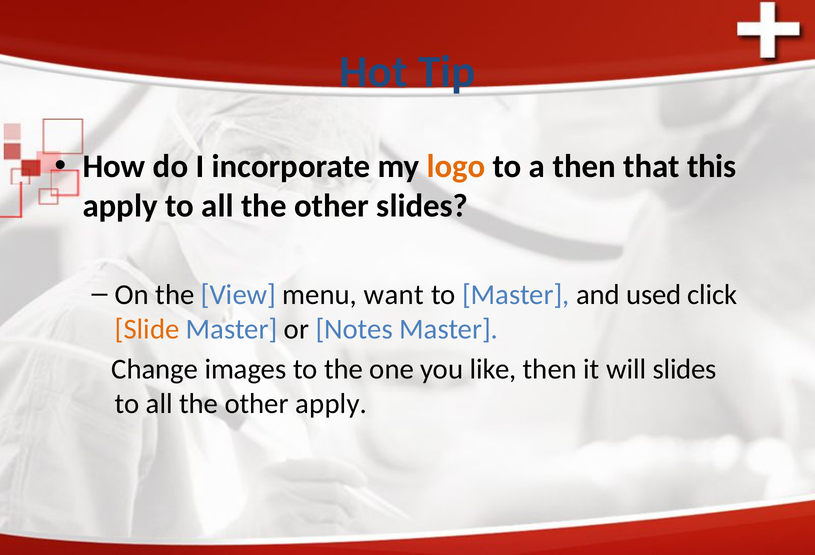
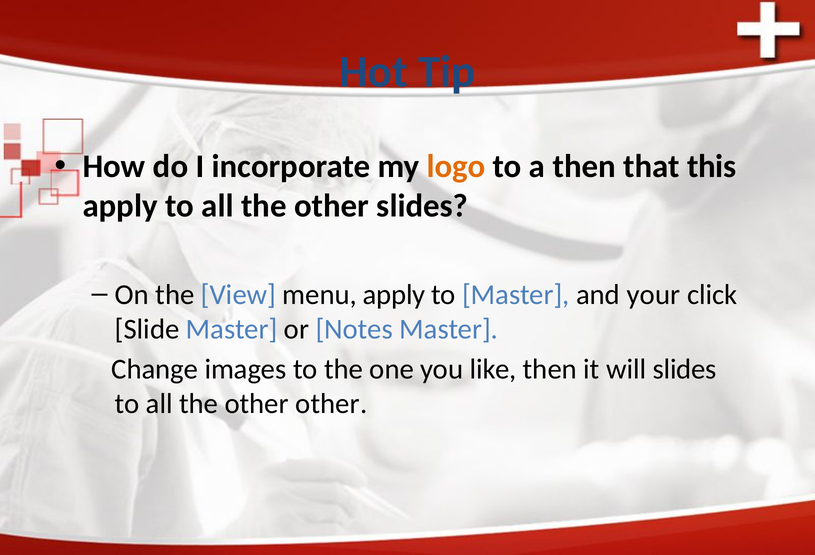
menu want: want -> apply (394, 294)
used: used -> your (653, 294)
Slide colour: orange -> black (147, 329)
other apply: apply -> other (331, 404)
